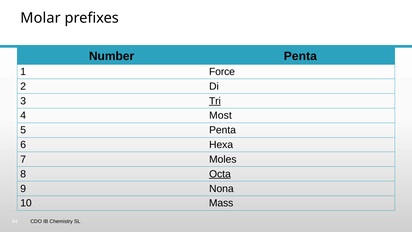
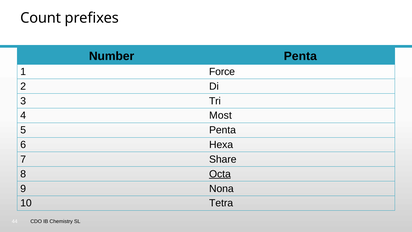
Molar: Molar -> Count (41, 18)
Tri underline: present -> none (215, 101)
Moles: Moles -> Share (223, 159)
Mass: Mass -> Tetra (221, 203)
